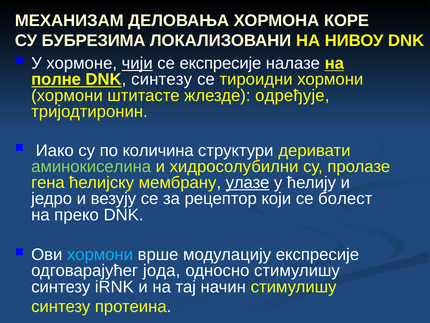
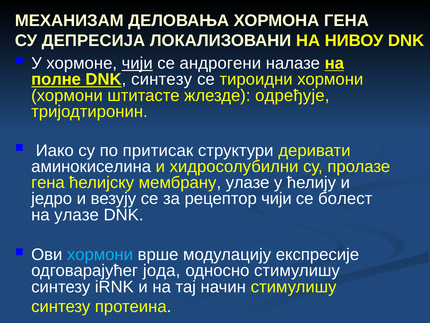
ХОРМОНА КОРЕ: КОРЕ -> ГЕНА (346, 20)
БУБРЕЗИМА: БУБРЕЗИМА -> ДЕПРЕСИЈА (93, 41)
се експресије: експресије -> андрогени (220, 63)
количина: количина -> притисак (158, 150)
аминокиселина colour: light green -> white (91, 166)
улазе underline: present -> none (248, 182)
рецептор кojи: кojи -> чији (276, 198)
на преко: преко -> улазе (77, 215)
